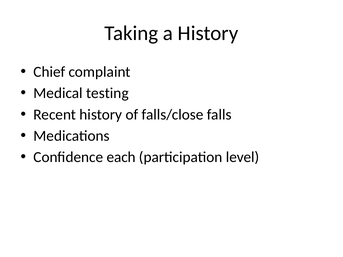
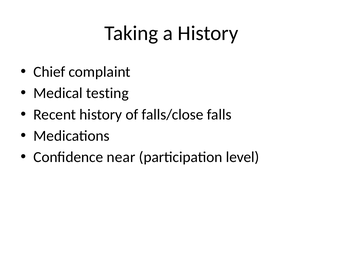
each: each -> near (121, 157)
